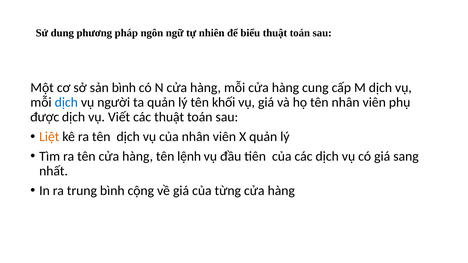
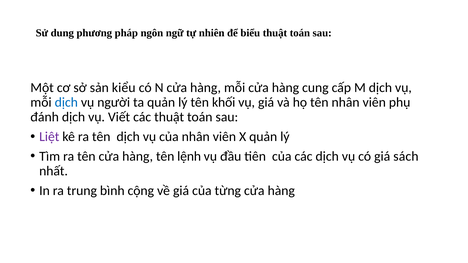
sản bình: bình -> kiểu (124, 88)
được: được -> đánh (45, 117)
Liệt colour: orange -> purple (49, 137)
sang: sang -> sách (406, 156)
